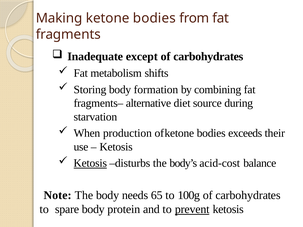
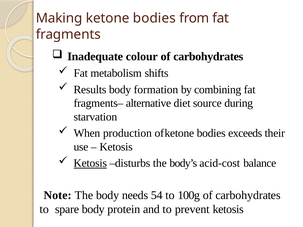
except: except -> colour (142, 57)
Storing: Storing -> Results (90, 90)
65: 65 -> 54 (157, 195)
prevent underline: present -> none (192, 210)
